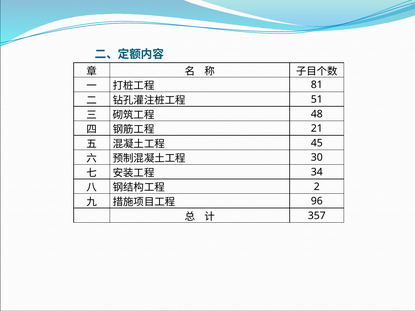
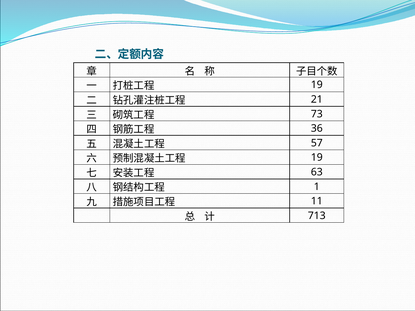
81: 81 -> 19 (317, 85)
51: 51 -> 21 (317, 99)
48: 48 -> 73 (317, 114)
21: 21 -> 36 (317, 129)
45: 45 -> 57 (317, 143)
30: 30 -> 19 (317, 158)
34: 34 -> 63 (317, 172)
2: 2 -> 1 (317, 187)
96: 96 -> 11 (317, 201)
357: 357 -> 713 (317, 216)
